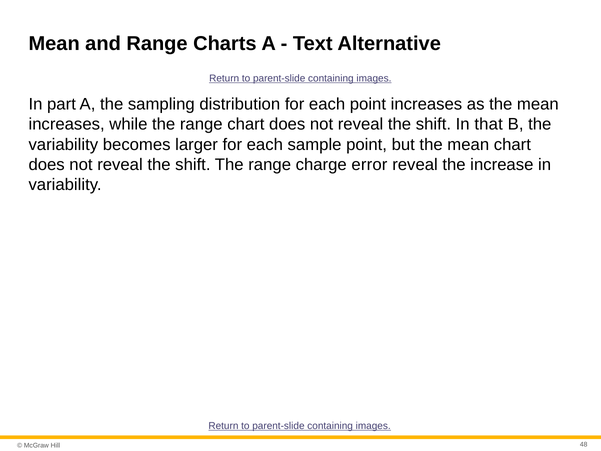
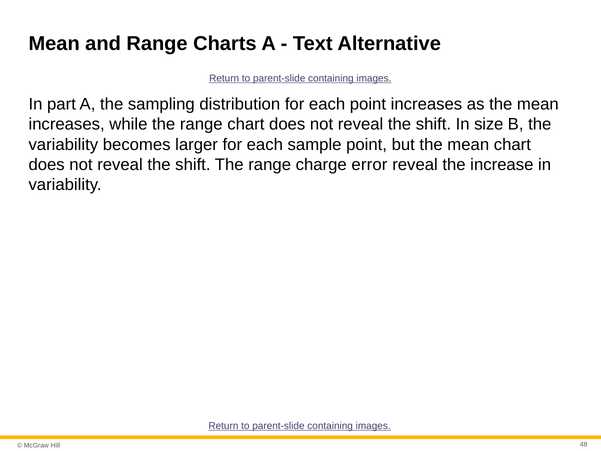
that: that -> size (489, 124)
